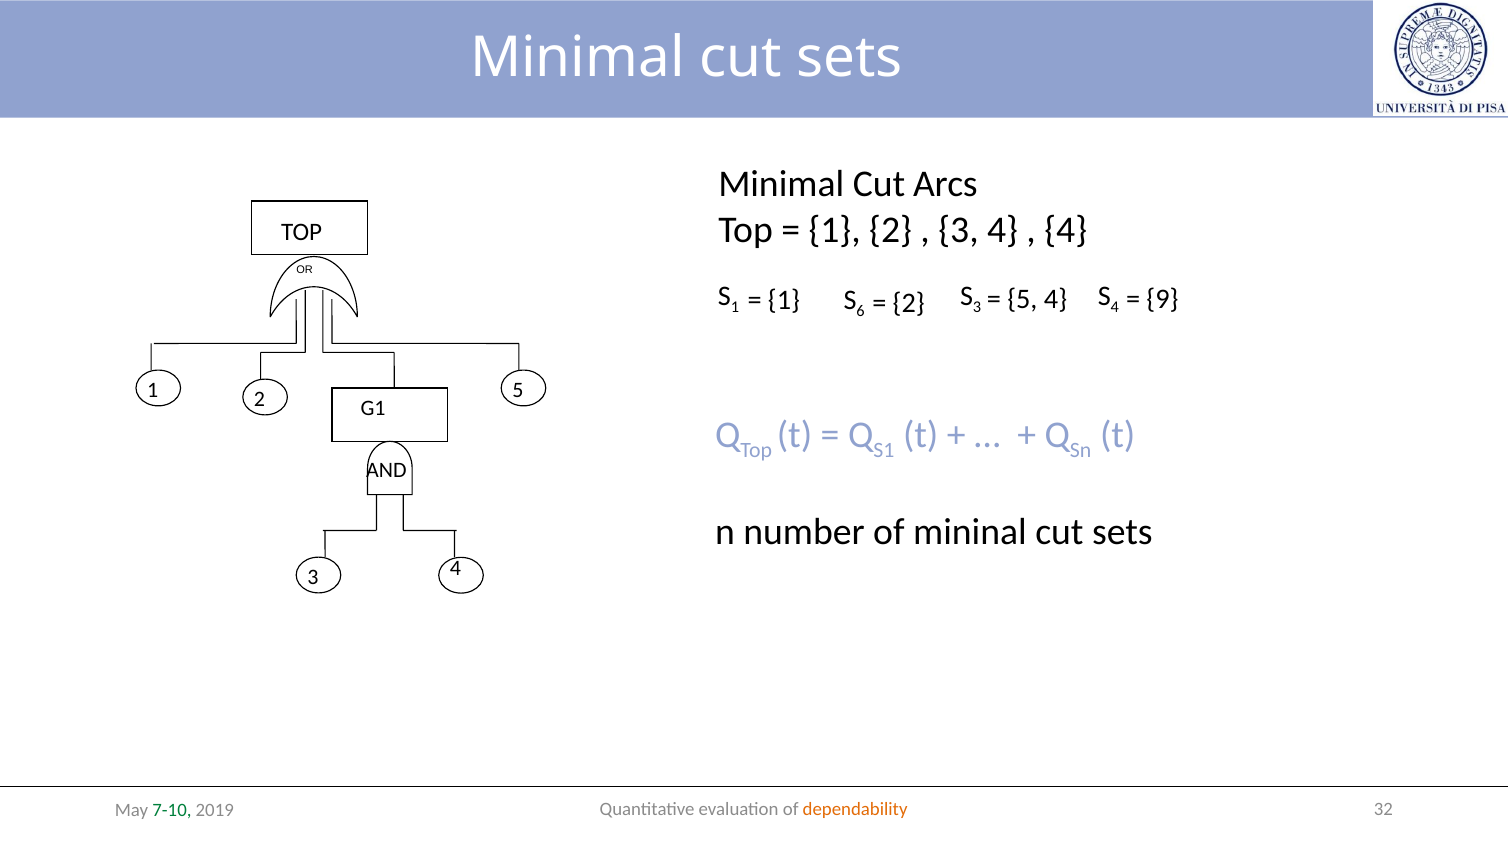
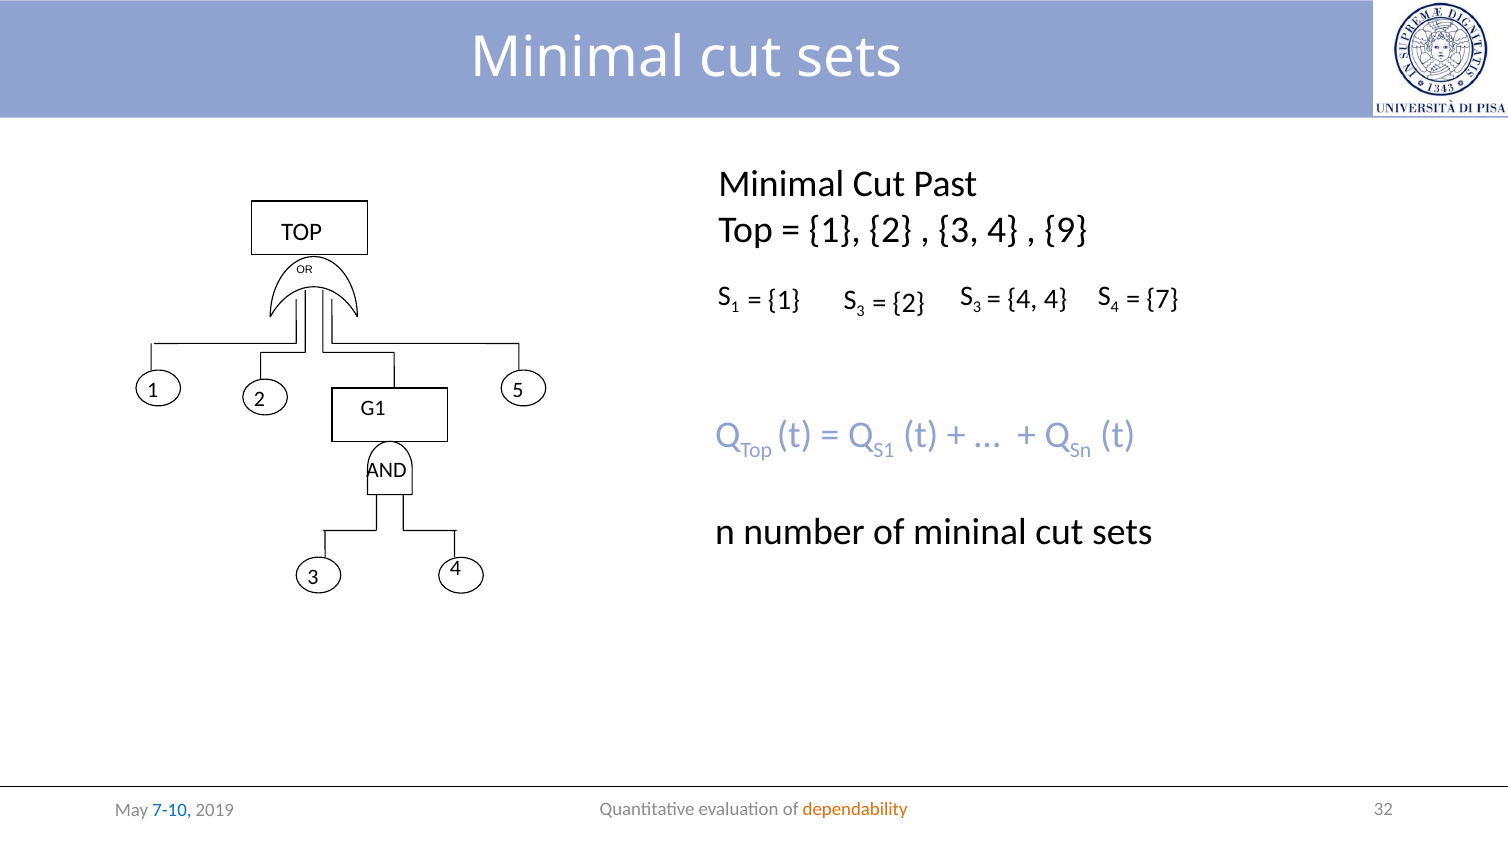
Arcs: Arcs -> Past (945, 185)
4: 4 -> 9 (1066, 230)
6: 6 -> 3 (861, 311)
5: 5 -> 4 (1022, 299)
9: 9 -> 7 (1162, 299)
7-10 colour: green -> blue (172, 810)
